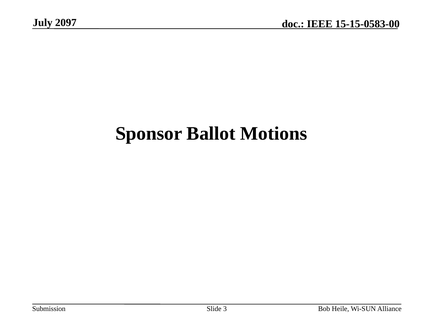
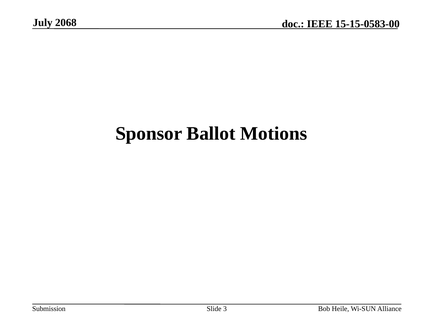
2097: 2097 -> 2068 (66, 23)
